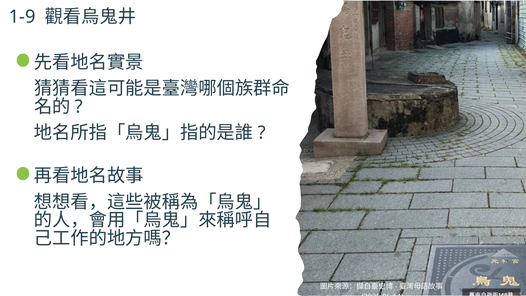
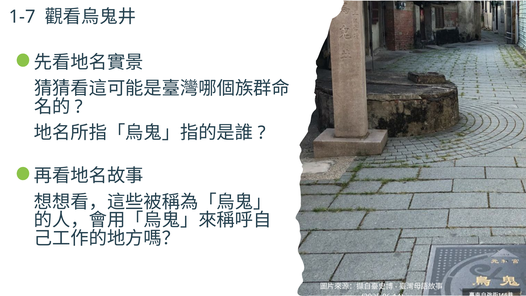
1-9: 1-9 -> 1-7 (22, 17)
